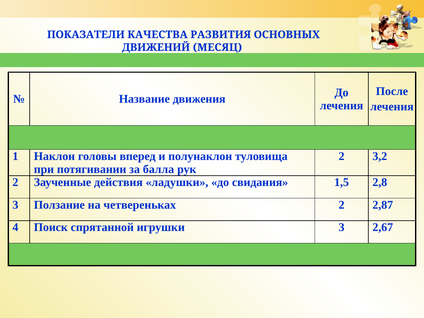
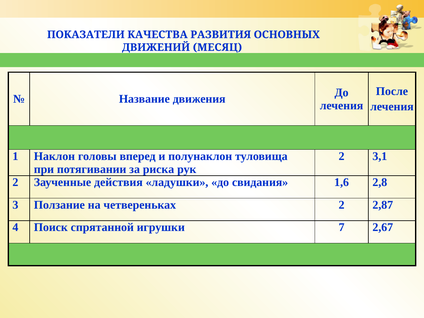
3,2: 3,2 -> 3,1 (380, 156)
балла: балла -> риска (159, 169)
1,5: 1,5 -> 1,6 (342, 182)
игрушки 3: 3 -> 7 (342, 227)
